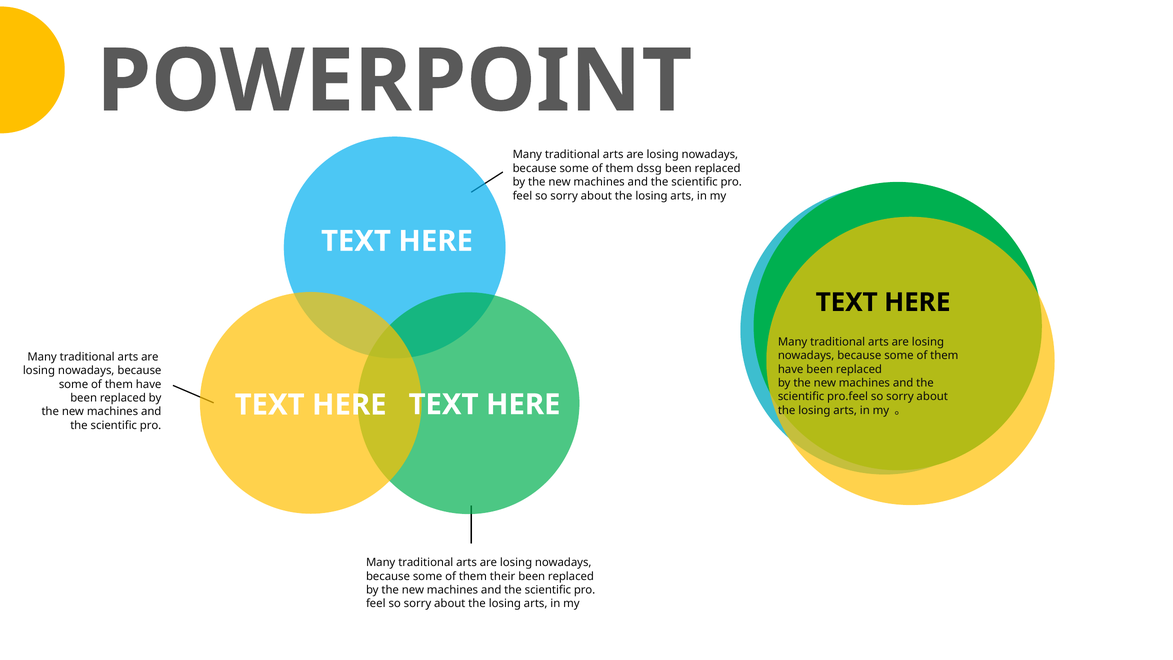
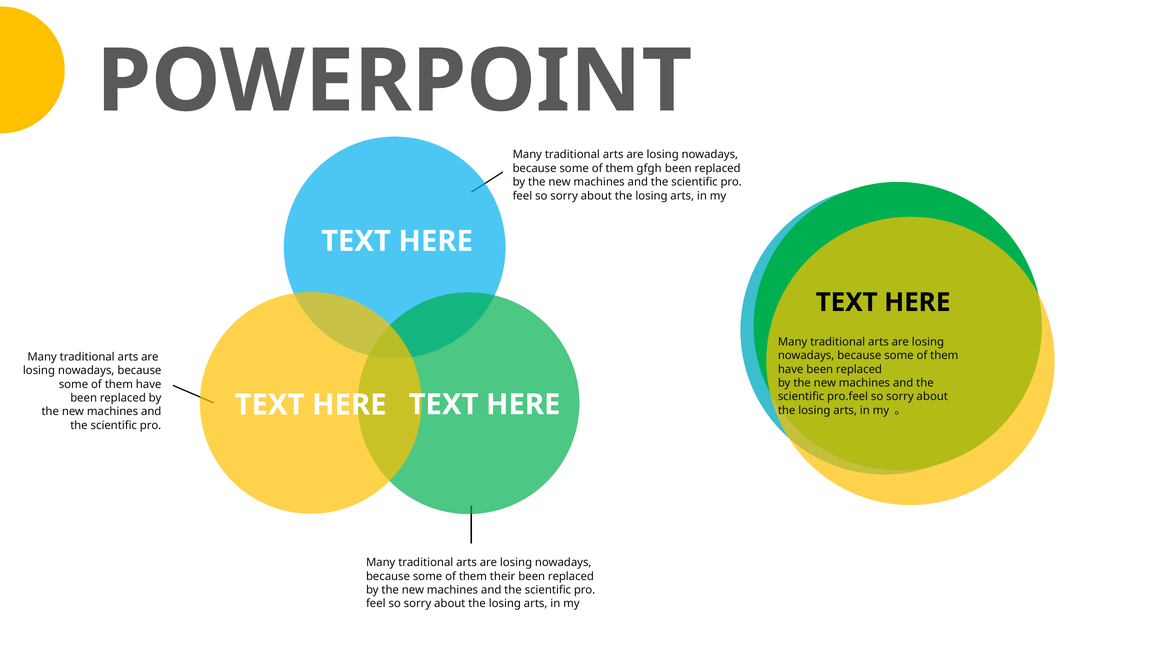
dssg: dssg -> gfgh (649, 168)
